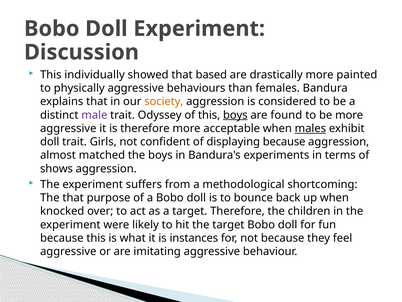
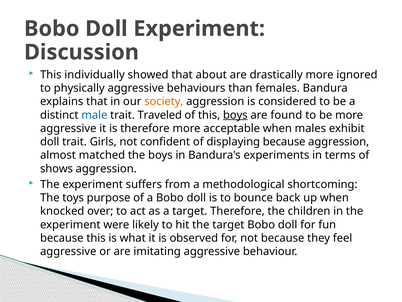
based: based -> about (211, 75)
painted: painted -> ignored (357, 75)
male colour: purple -> blue (94, 115)
Odyssey: Odyssey -> Traveled (160, 115)
males underline: present -> none (310, 128)
The that: that -> toys (73, 197)
instances: instances -> observed (194, 238)
